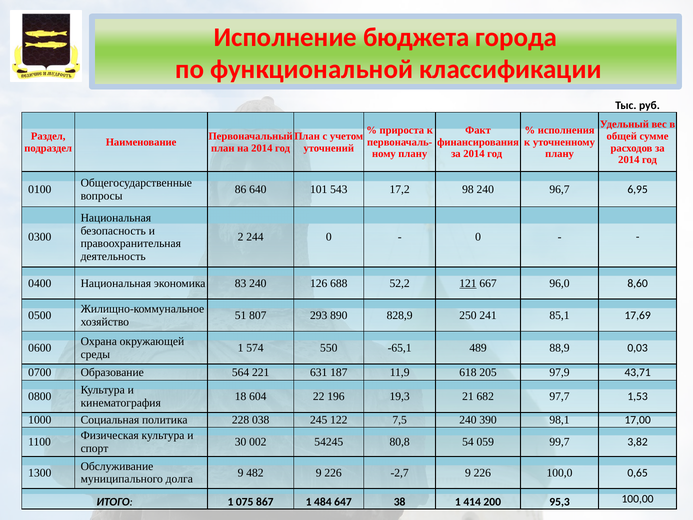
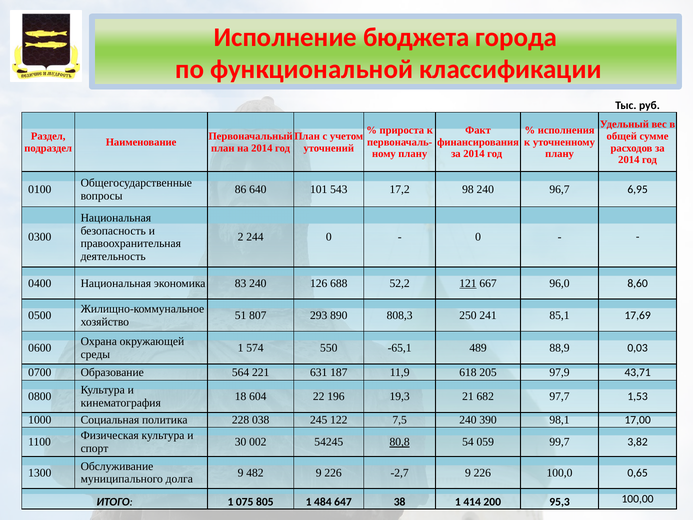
828,9: 828,9 -> 808,3 (400, 315)
80,8 underline: none -> present (400, 442)
867: 867 -> 805 (265, 502)
